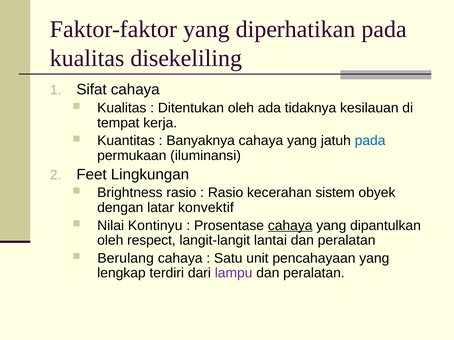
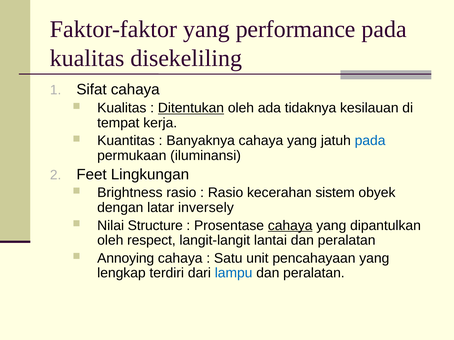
diperhatikan: diperhatikan -> performance (296, 29)
Ditentukan underline: none -> present (191, 108)
konvektif: konvektif -> inversely (206, 208)
Kontinyu: Kontinyu -> Structure (155, 226)
Berulang: Berulang -> Annoying (126, 258)
lampu colour: purple -> blue (234, 273)
